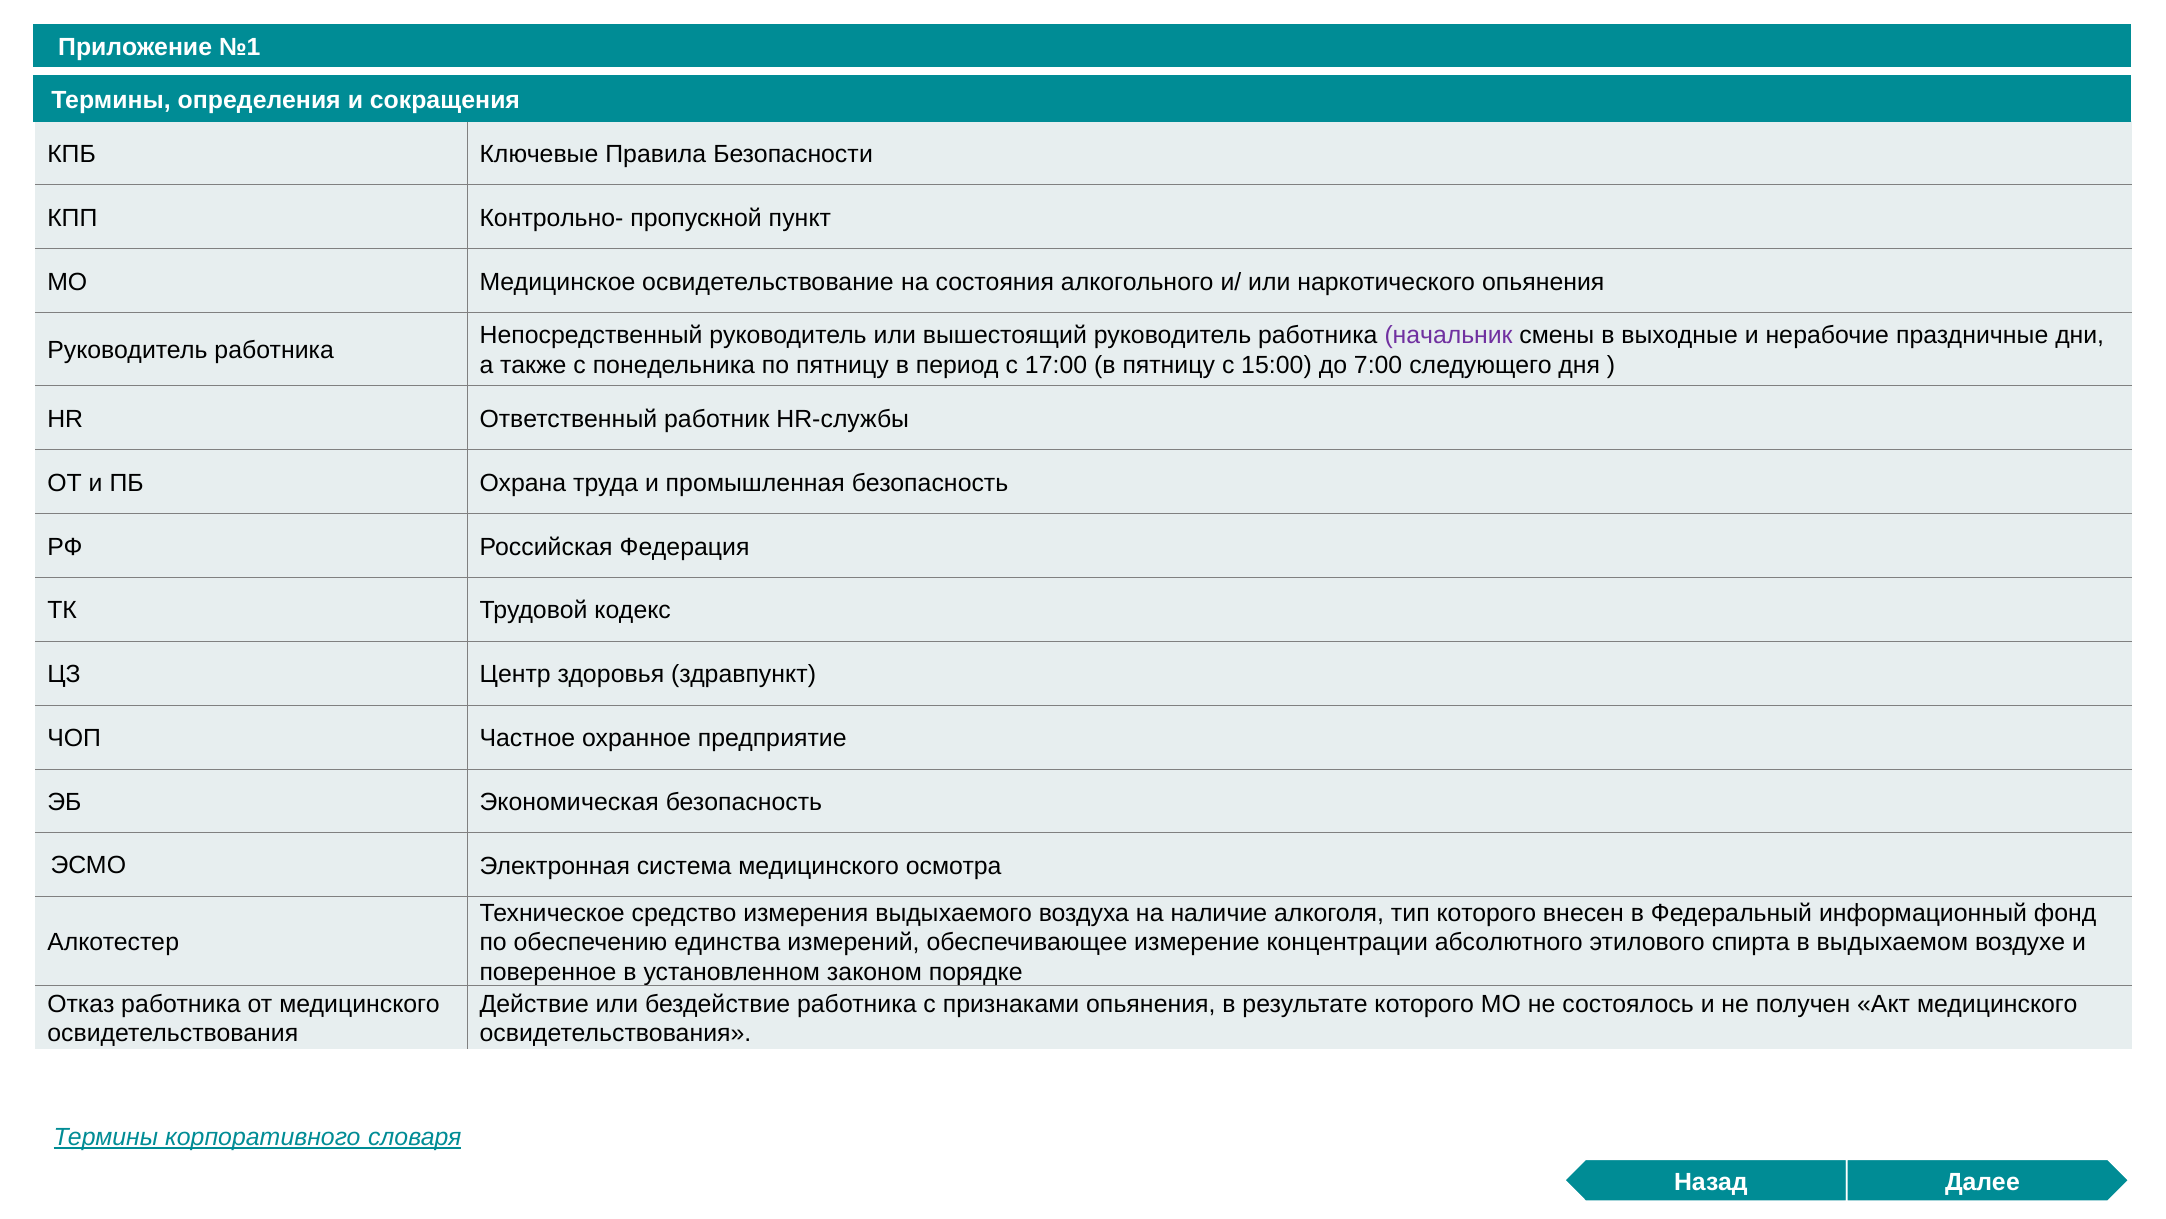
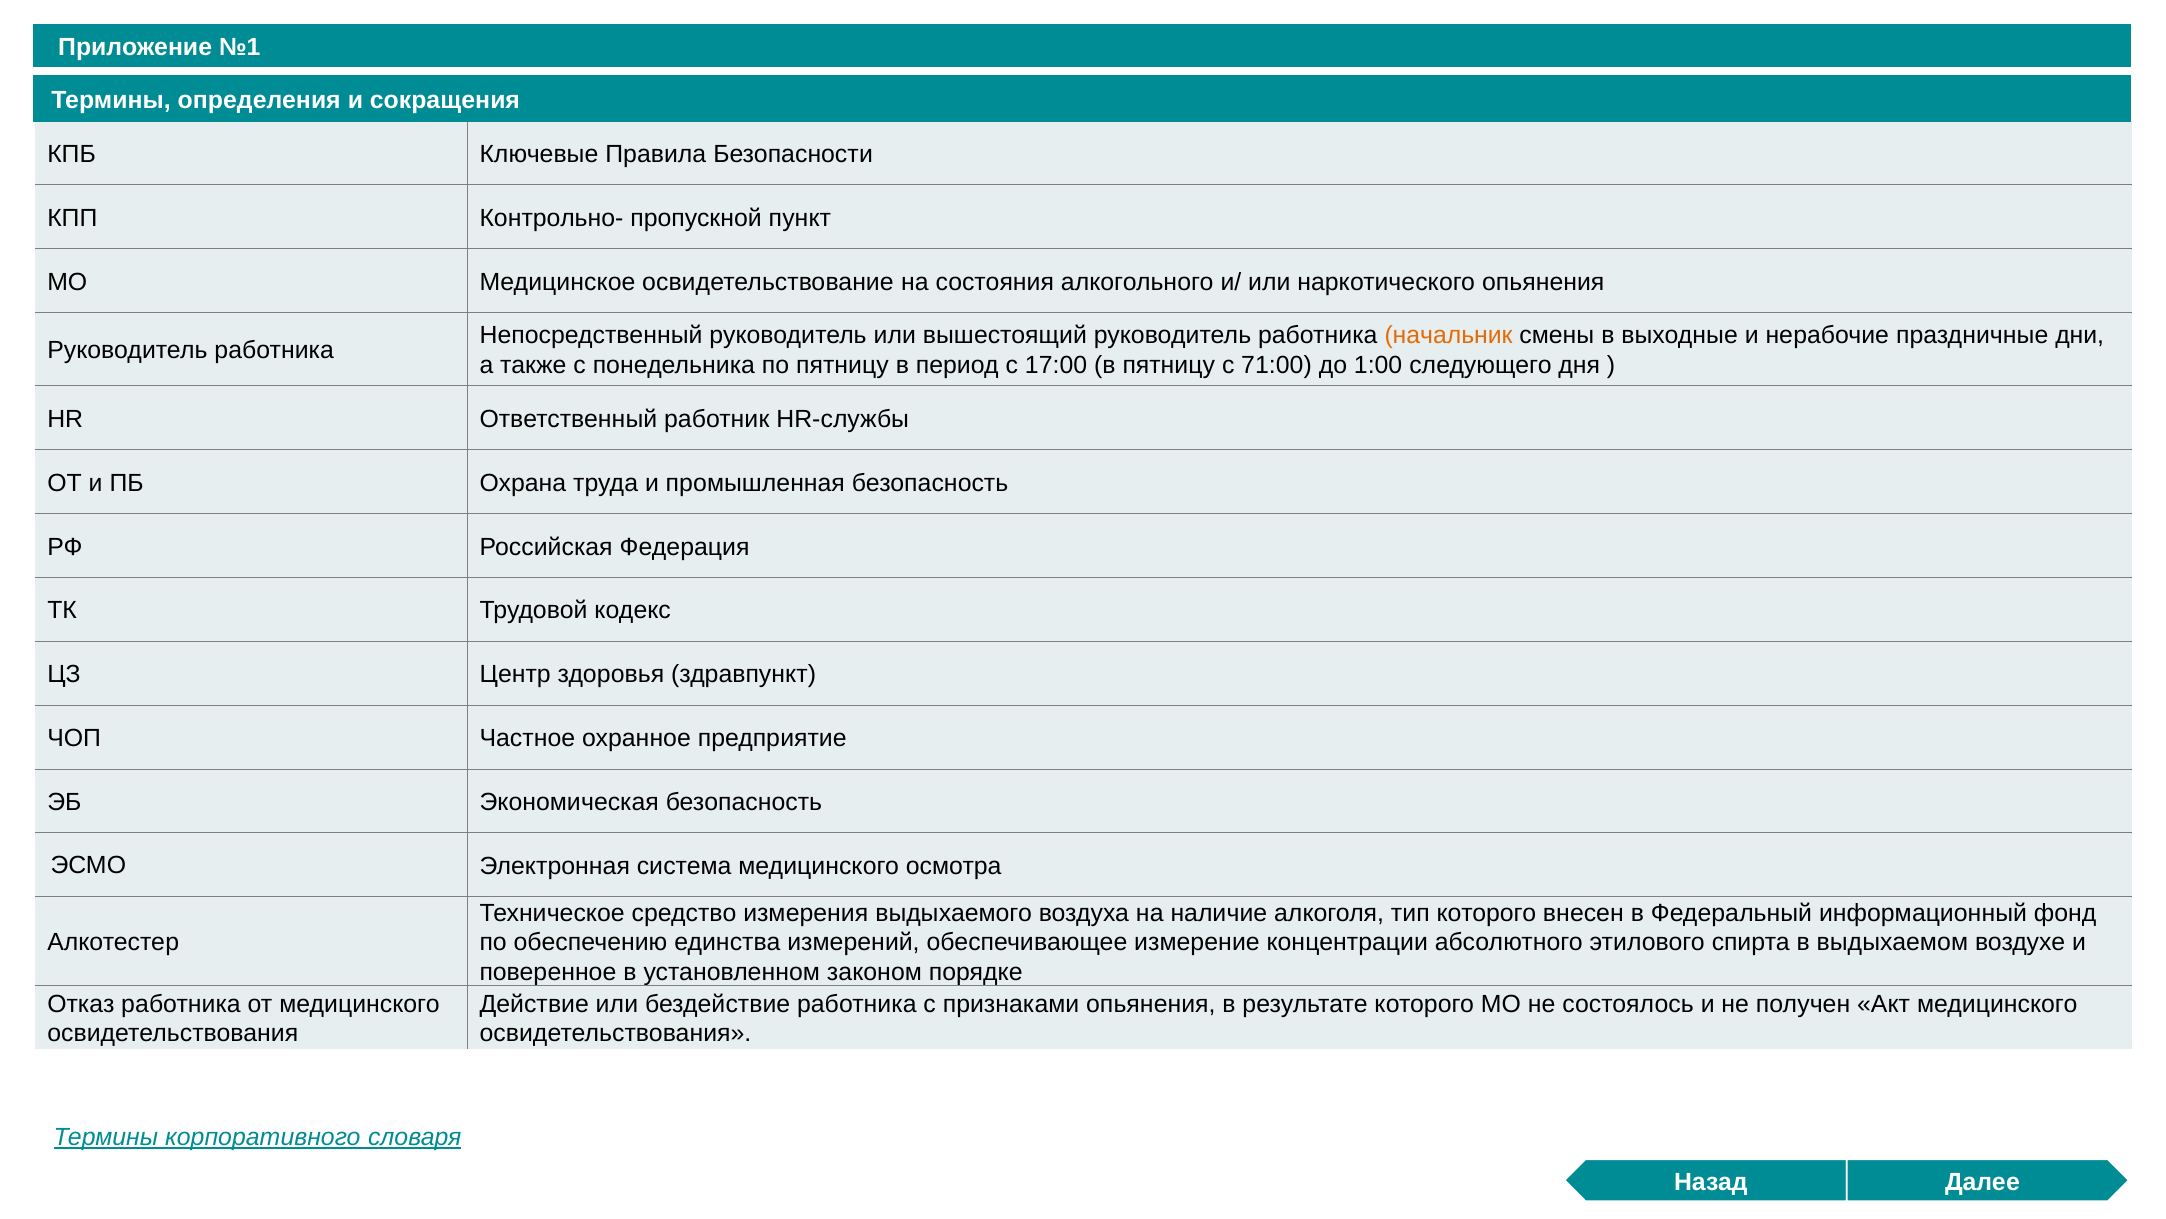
начальник colour: purple -> orange (1448, 336)
15:00: 15:00 -> 71:00 (1277, 365)
7:00: 7:00 -> 1:00 (1378, 365)
